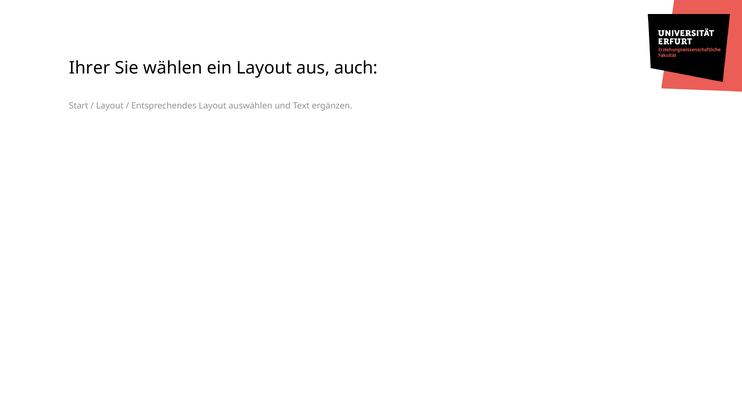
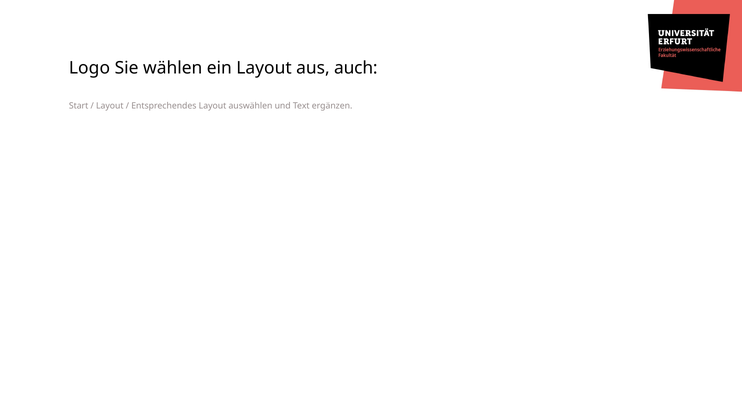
Ihrer: Ihrer -> Logo (89, 68)
